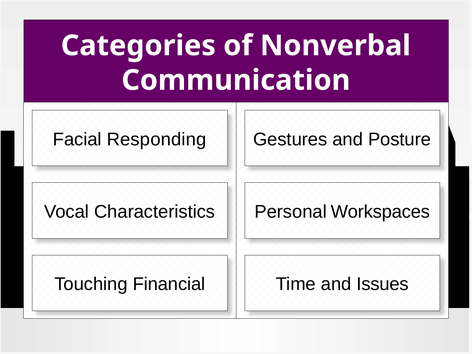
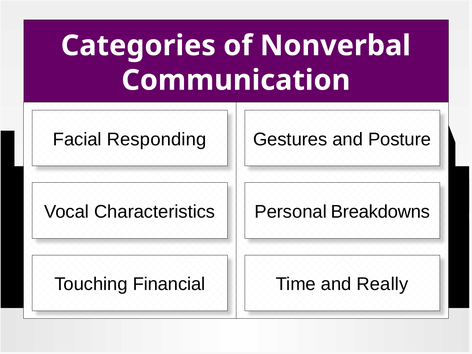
Workspaces: Workspaces -> Breakdowns (380, 212)
Issues: Issues -> Really (382, 284)
